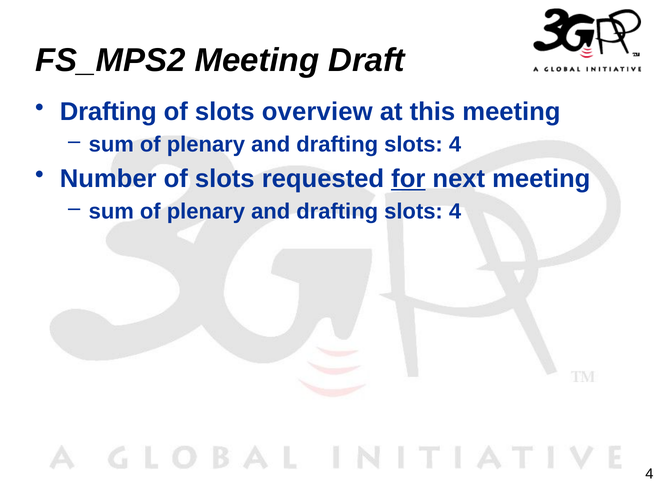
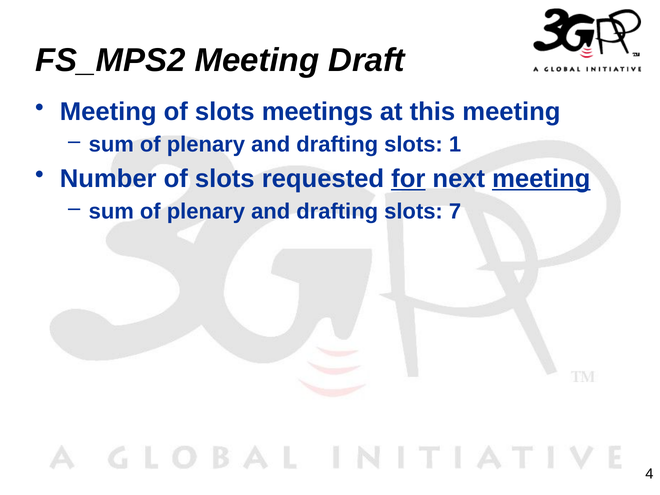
Drafting: Drafting -> Meeting (108, 112)
overview: overview -> meetings (317, 112)
4: 4 -> 1 (455, 145)
meeting underline: none -> present (541, 179)
4: 4 -> 7 (455, 211)
